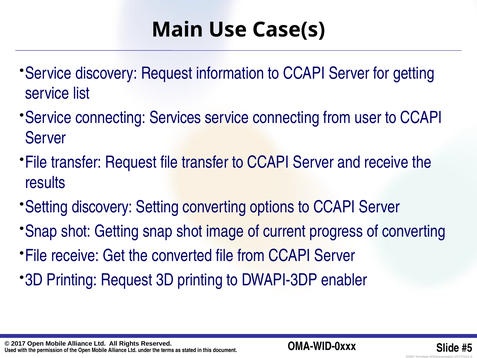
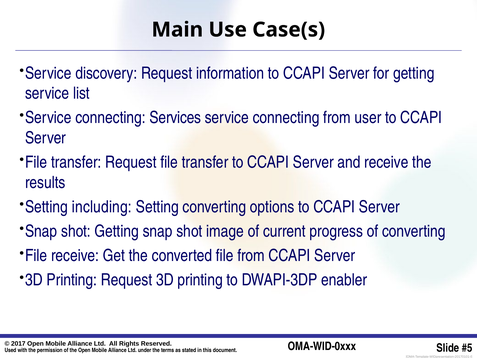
Setting discovery: discovery -> including (102, 207)
